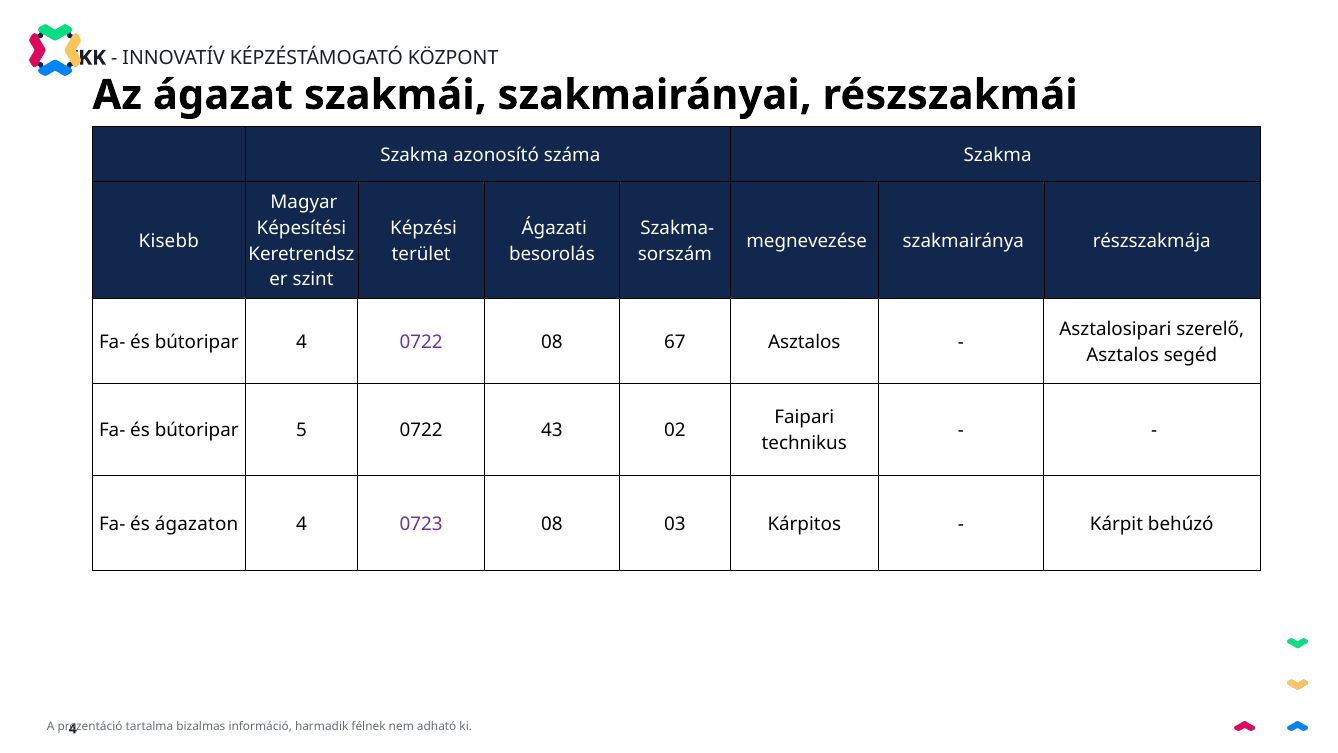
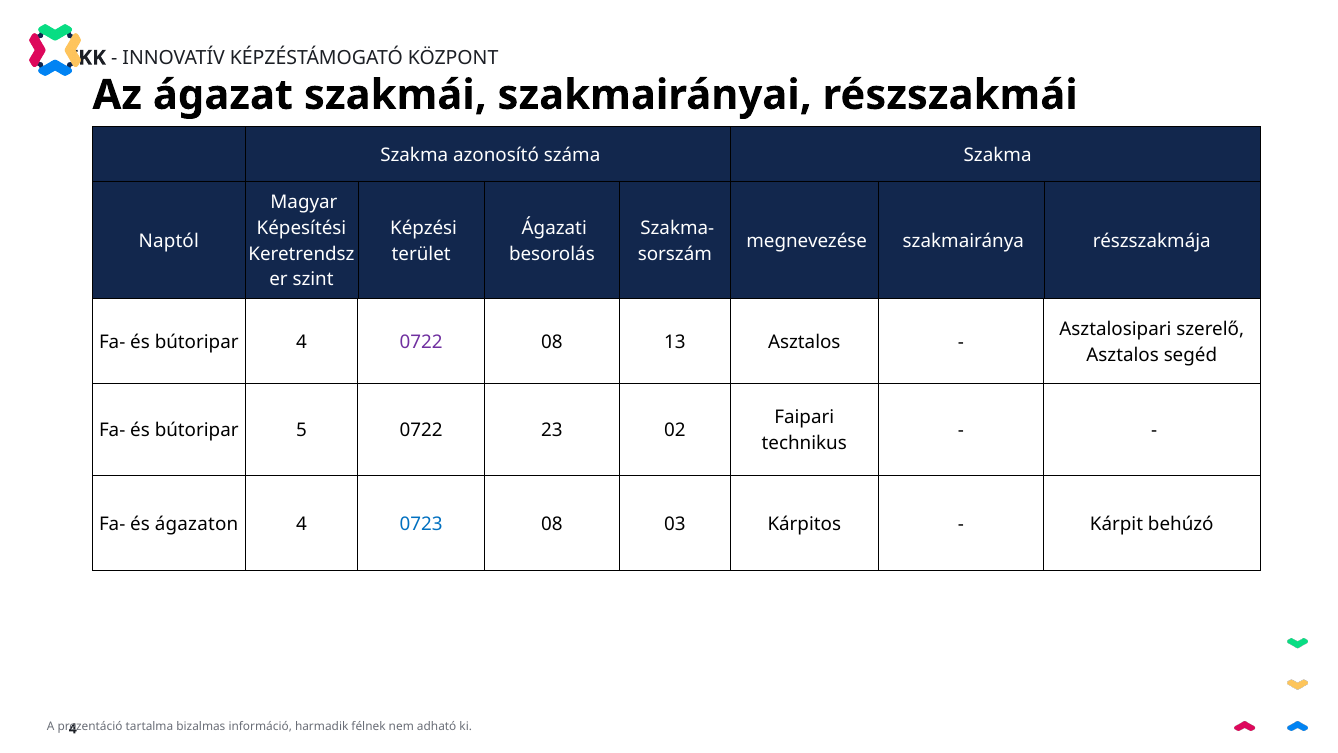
Kisebb: Kisebb -> Naptól (169, 241)
67: 67 -> 13 (675, 342)
43: 43 -> 23 (552, 430)
0723 colour: purple -> blue (421, 524)
